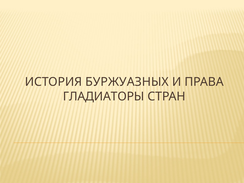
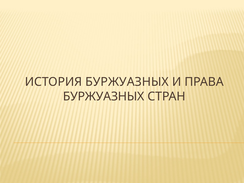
ГЛАДИАТОРЫ: ГЛАДИАТОРЫ -> БУРЖУАЗНЫХ (104, 96)
